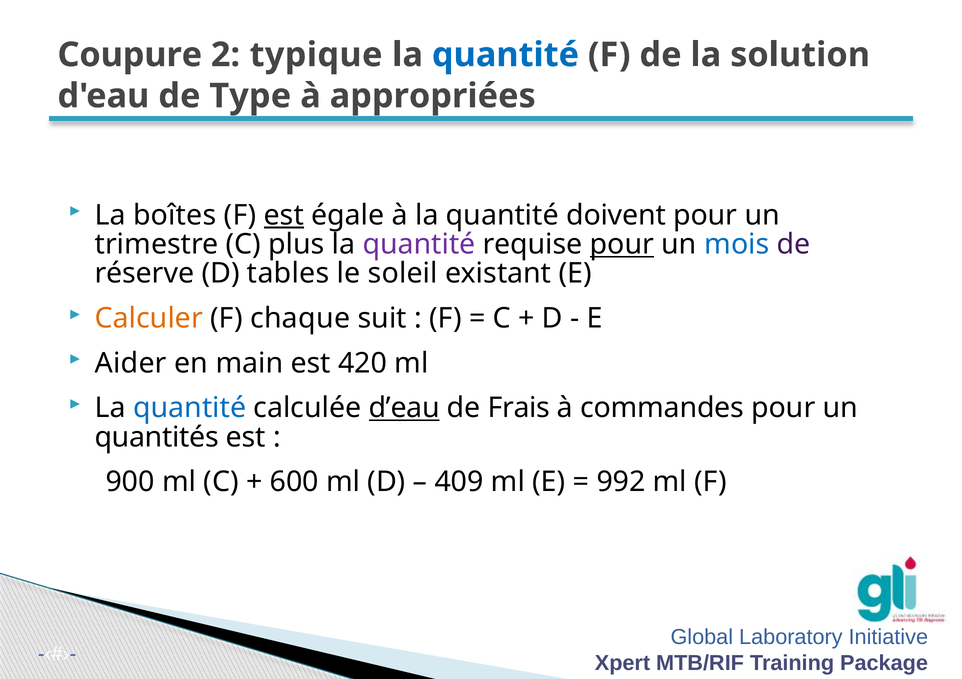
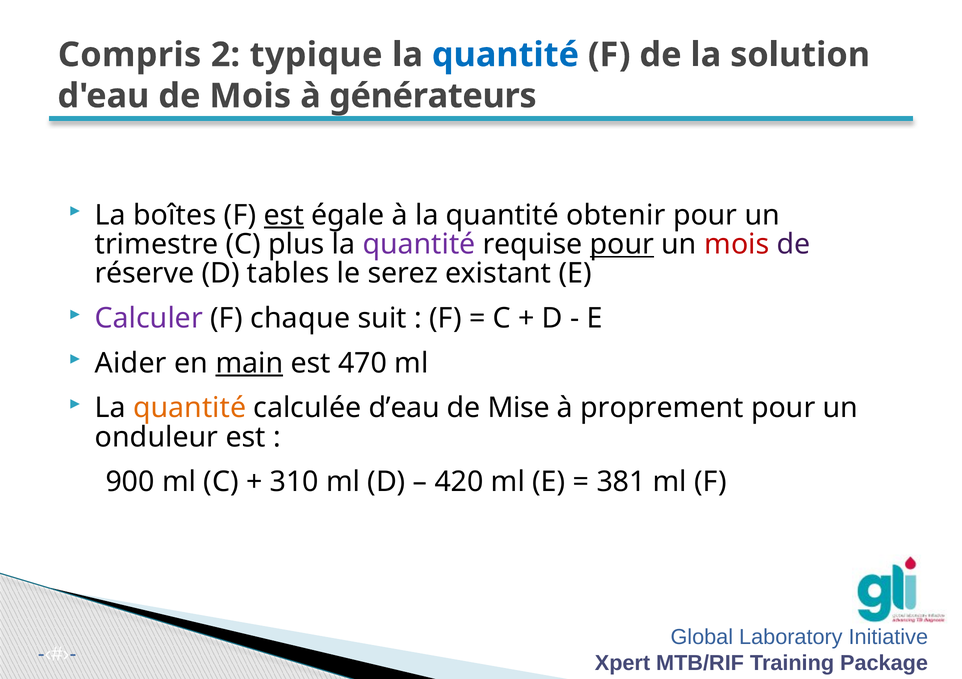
Coupure: Coupure -> Compris (130, 55)
de Type: Type -> Mois (250, 96)
appropriées: appropriées -> générateurs (433, 96)
doivent: doivent -> obtenir (616, 215)
mois colour: blue -> red (737, 244)
soleil: soleil -> serez (403, 273)
Calculer colour: orange -> purple (149, 318)
main underline: none -> present (249, 363)
420: 420 -> 470 (363, 363)
quantité colour: blue -> orange (190, 408)
d’eau underline: present -> none (404, 408)
Frais: Frais -> Mise (519, 408)
commandes: commandes -> proprement (662, 408)
quantités: quantités -> onduleur (157, 437)
600: 600 -> 310 (294, 482)
409: 409 -> 420 (459, 482)
992: 992 -> 381 (621, 482)
